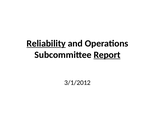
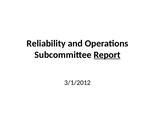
Reliability underline: present -> none (46, 44)
